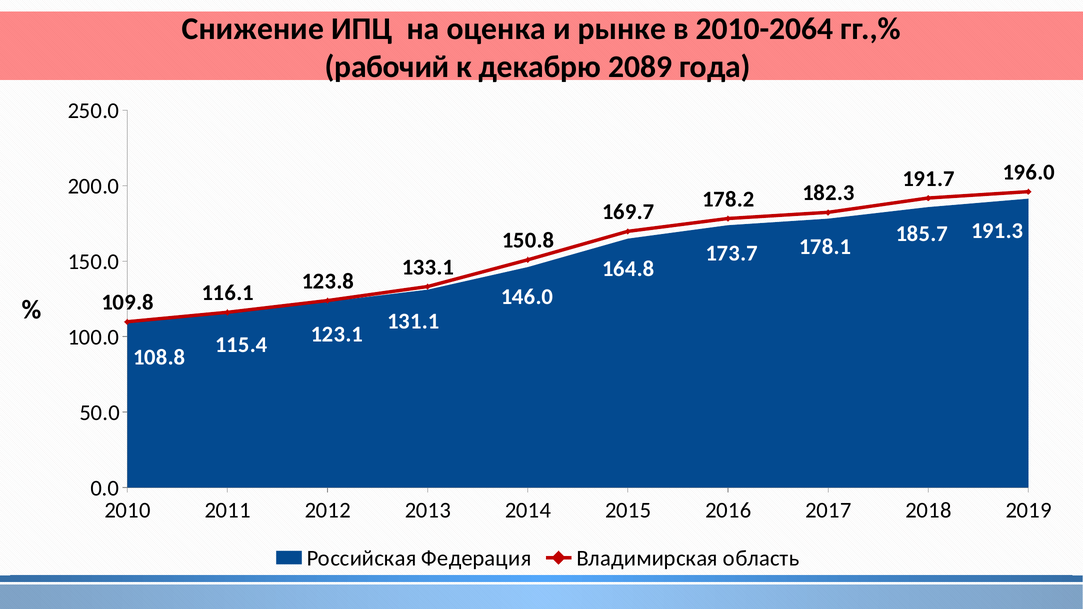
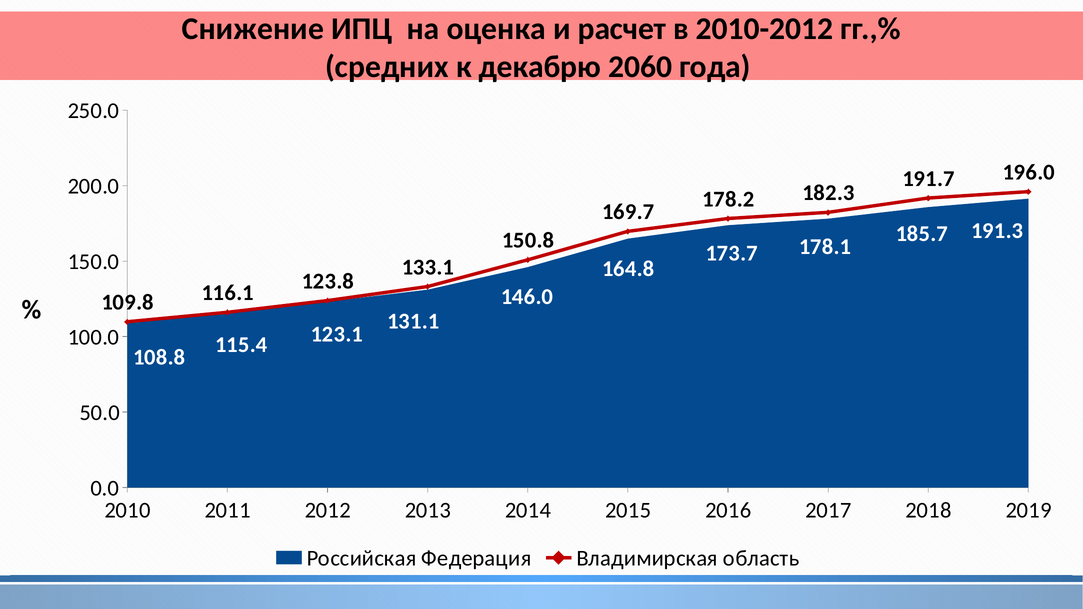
рынке: рынке -> расчет (622, 29)
2010-2064: 2010-2064 -> 2010-2012 (765, 29)
рабочий: рабочий -> средних (387, 67)
2089: 2089 -> 2060 (640, 67)
